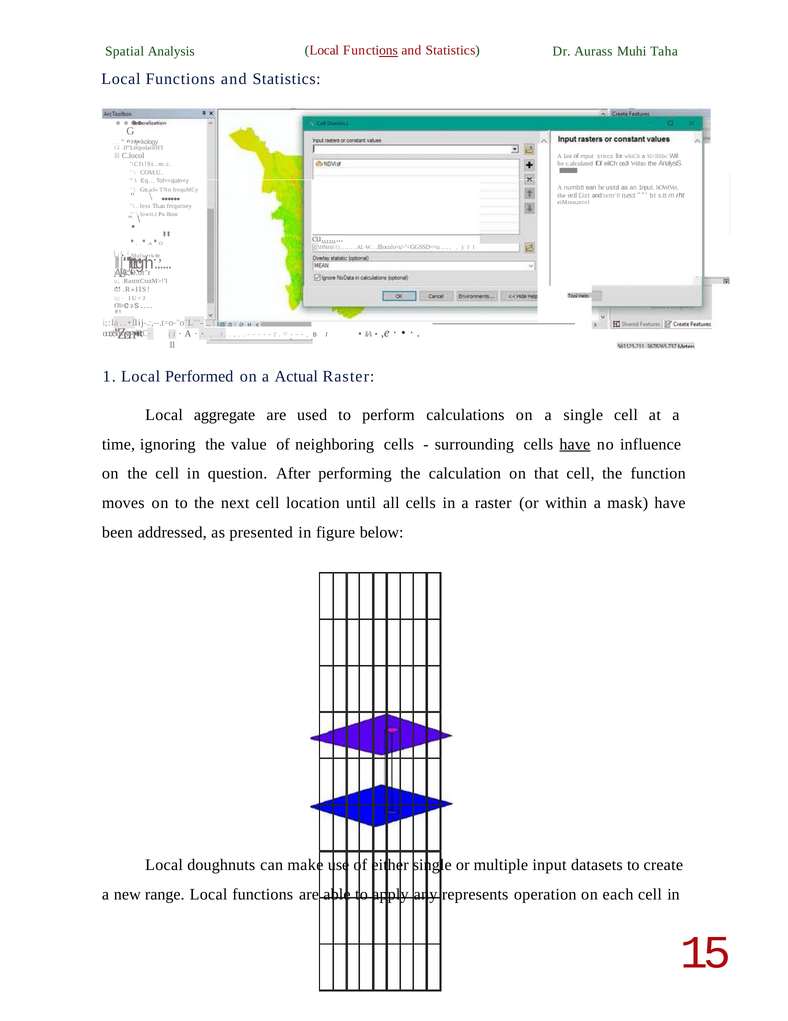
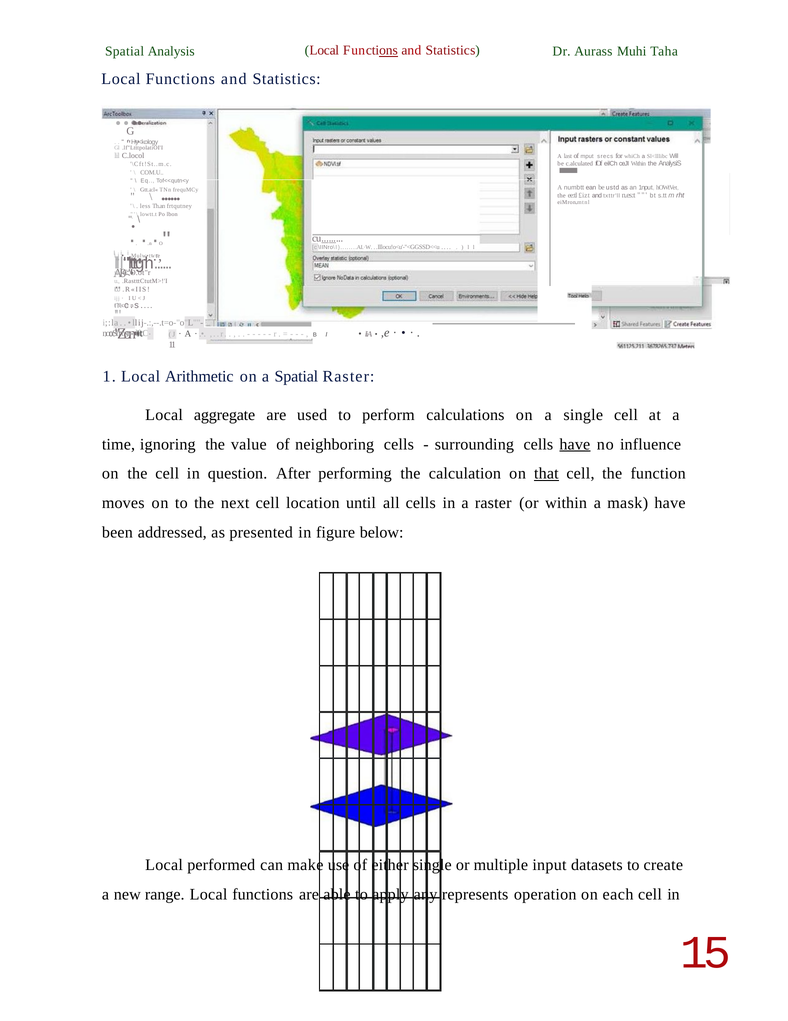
Performed: Performed -> Arithmetic (199, 377)
a Actual: Actual -> Spatial (296, 377)
that underline: none -> present (546, 474)
doughnuts: doughnuts -> performed (221, 865)
